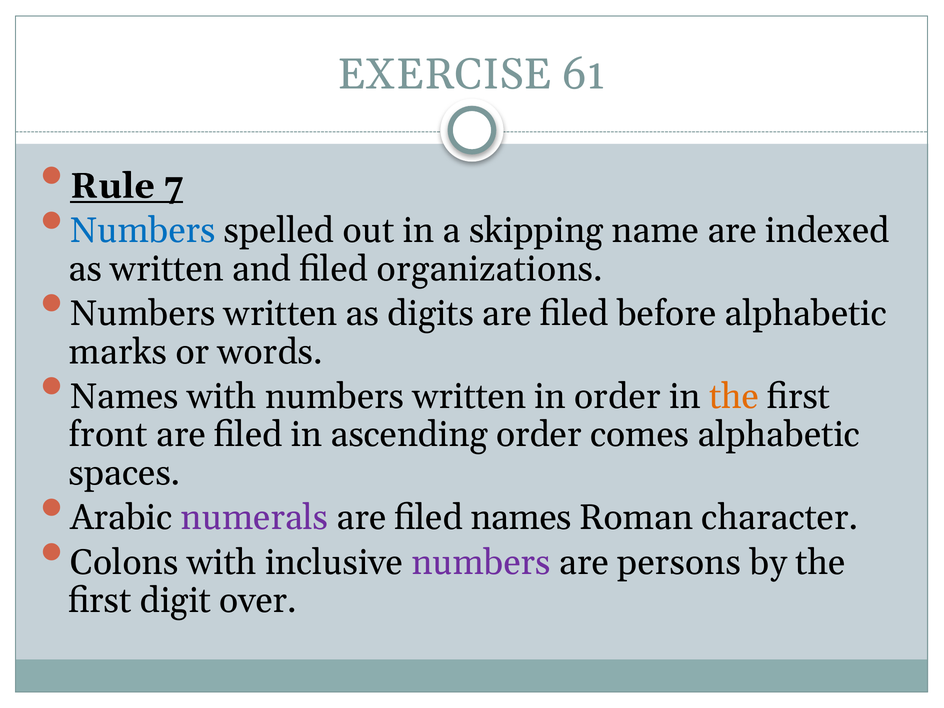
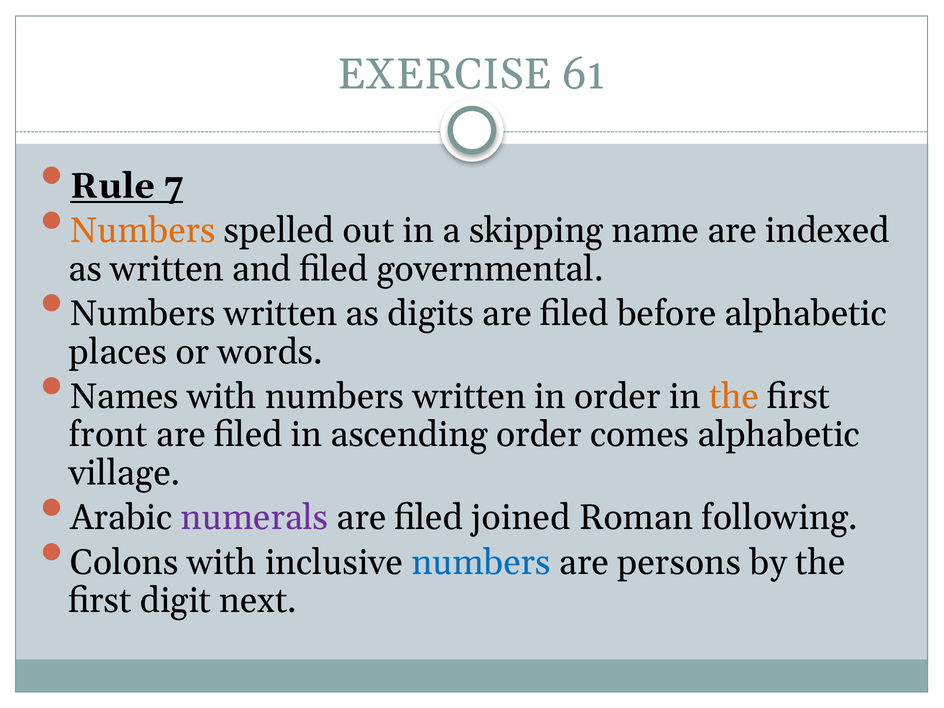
Numbers colour: blue -> orange (143, 231)
organizations: organizations -> governmental (490, 269)
marks: marks -> places (118, 352)
spaces: spaces -> village (125, 473)
filed names: names -> joined (521, 518)
character: character -> following (780, 518)
numbers colour: purple -> blue (481, 562)
over: over -> next (258, 601)
